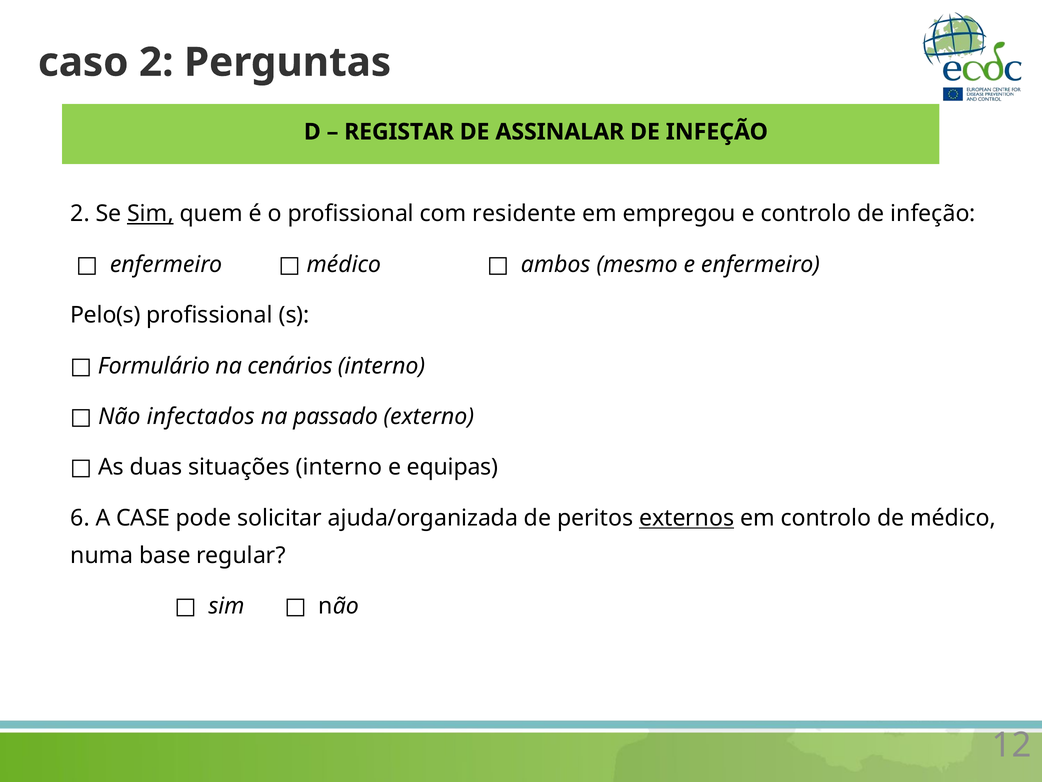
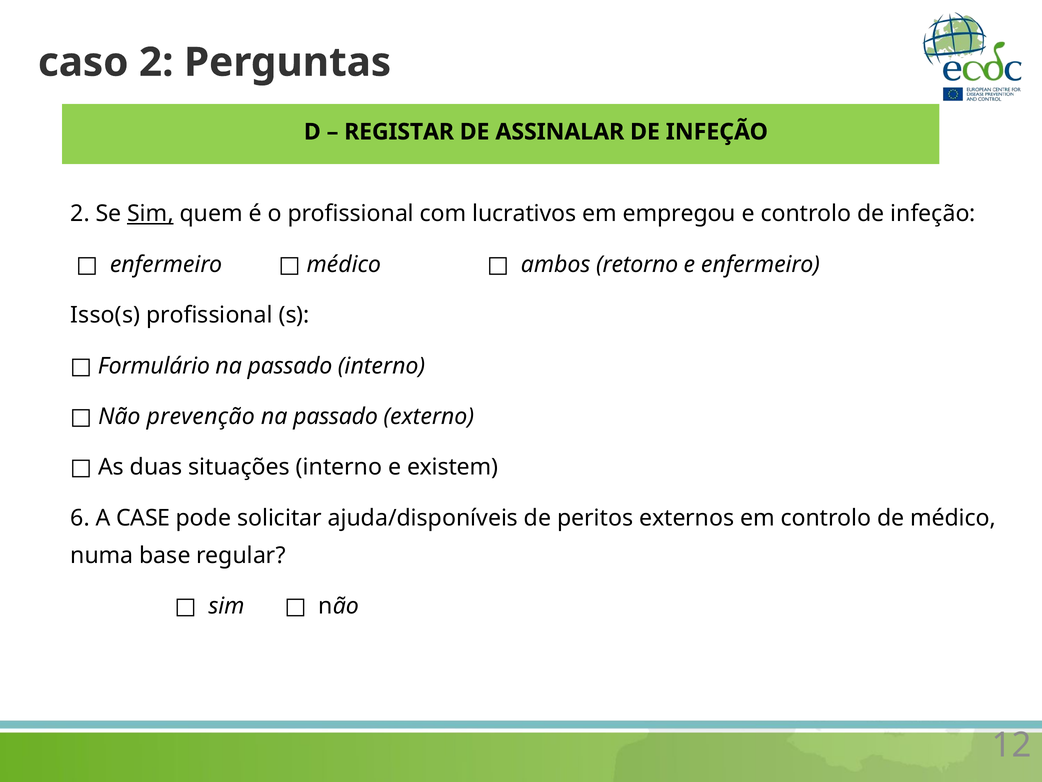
residente: residente -> lucrativos (524, 214)
mesmo: mesmo -> retorno (637, 264)
Pelo(s: Pelo(s -> Isso(s (105, 315)
cenários: cenários -> passado (290, 366)
infectados: infectados -> prevenção (201, 416)
equipas: equipas -> existem (453, 467)
ajuda/organizada: ajuda/organizada -> ajuda/disponíveis (423, 518)
externos underline: present -> none (687, 518)
